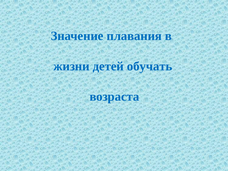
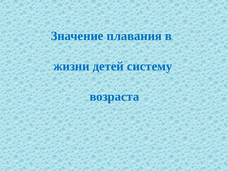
обучать: обучать -> систему (150, 66)
